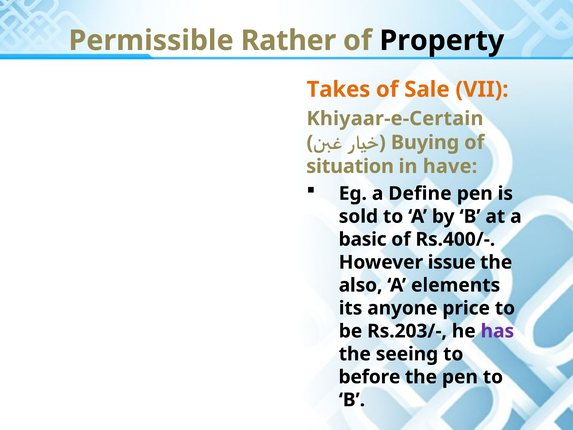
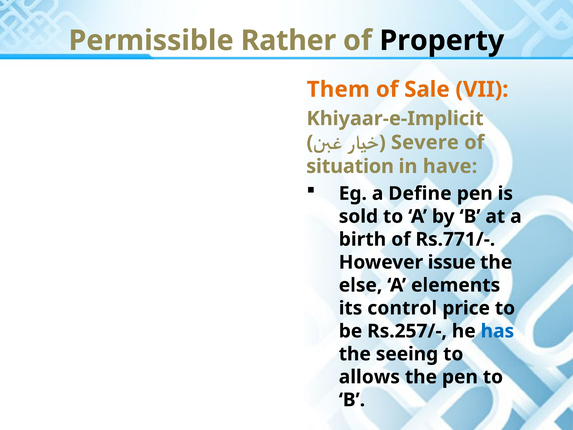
Takes: Takes -> Them (338, 89)
Khiyaar-e-Certain: Khiyaar-e-Certain -> Khiyaar-e-Implicit (395, 119)
Buying: Buying -> Severe (425, 142)
basic: basic -> birth (362, 239)
Rs.400/-: Rs.400/- -> Rs.771/- (455, 239)
also: also -> else (361, 285)
anyone: anyone -> control (402, 308)
Rs.203/-: Rs.203/- -> Rs.257/- (407, 331)
has colour: purple -> blue (497, 331)
before: before -> allows (369, 377)
